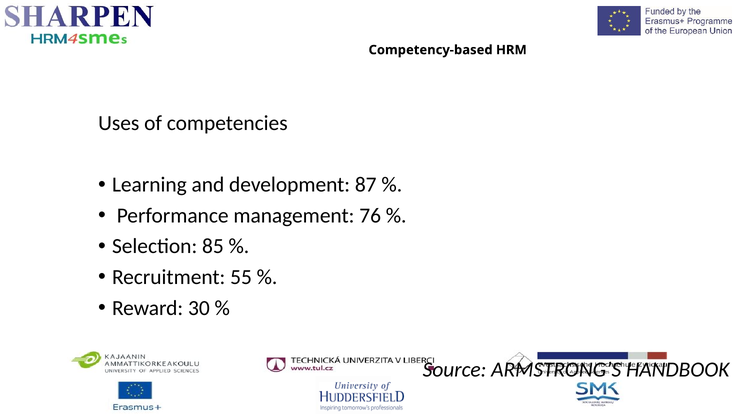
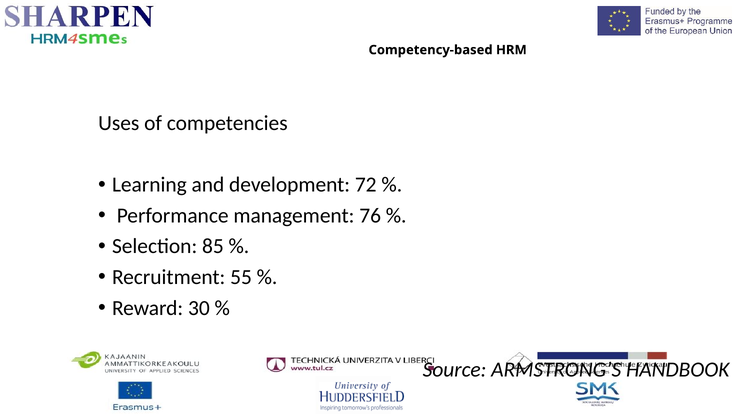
87: 87 -> 72 (366, 184)
